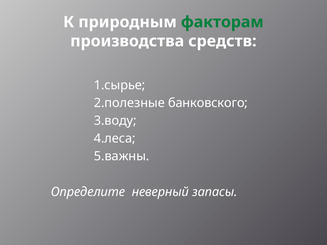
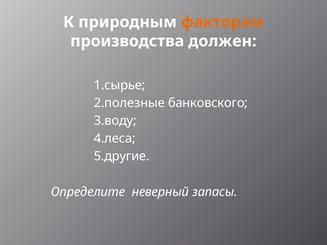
факторам colour: green -> orange (222, 22)
средств: средств -> должен (222, 41)
5.важны: 5.важны -> 5.другие (122, 156)
